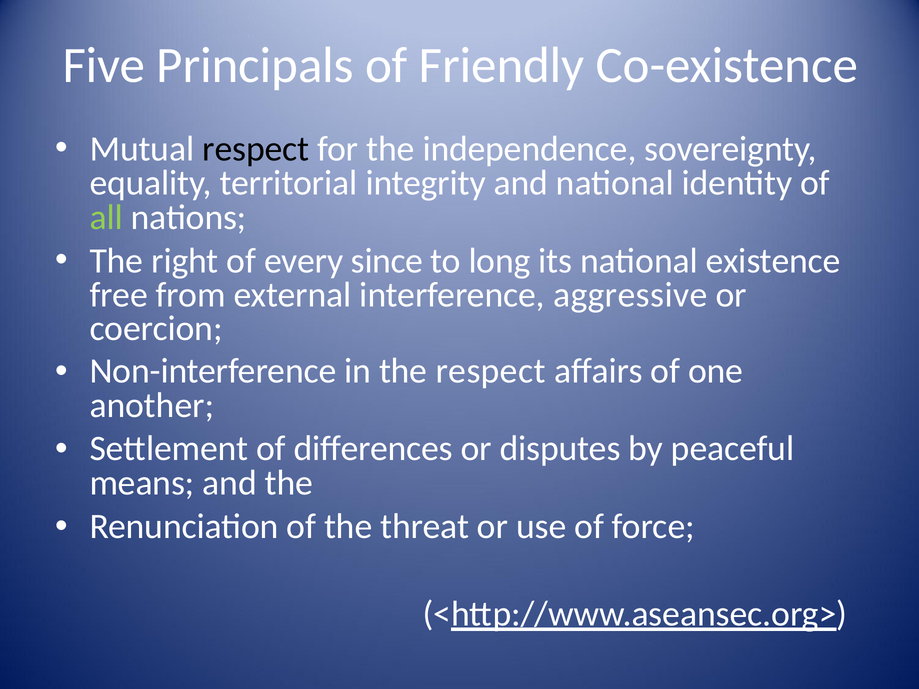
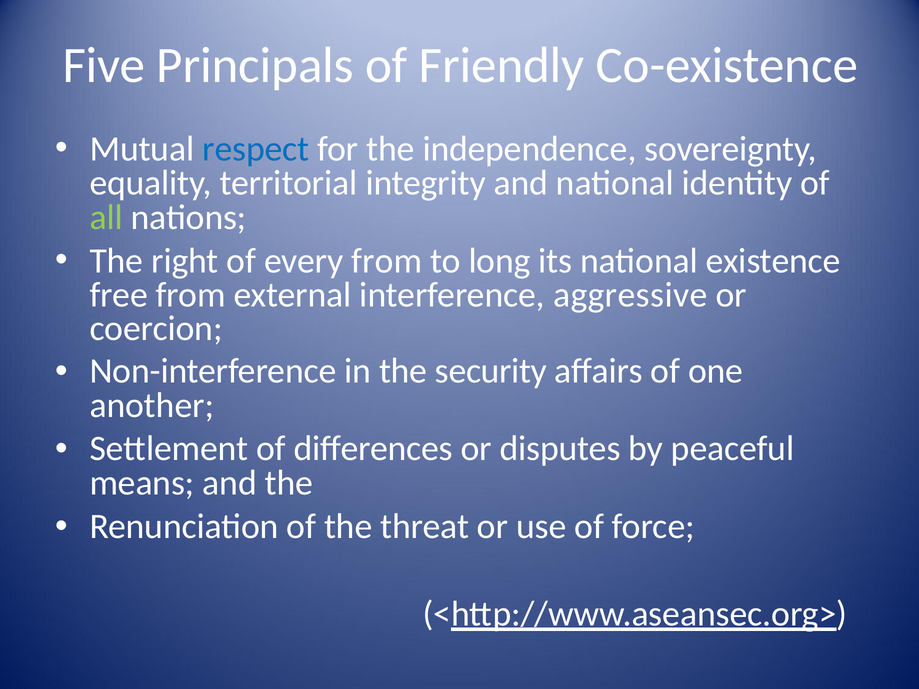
respect colour: black -> blue (256, 149)
every since: since -> from (387, 261)
the respect: respect -> security (491, 371)
